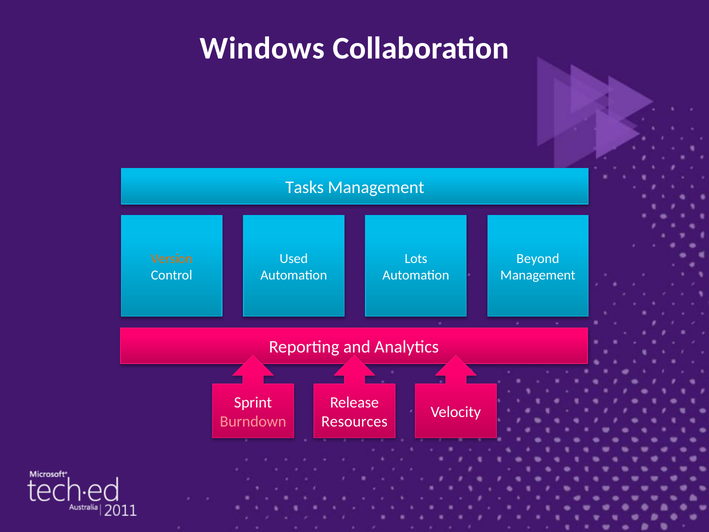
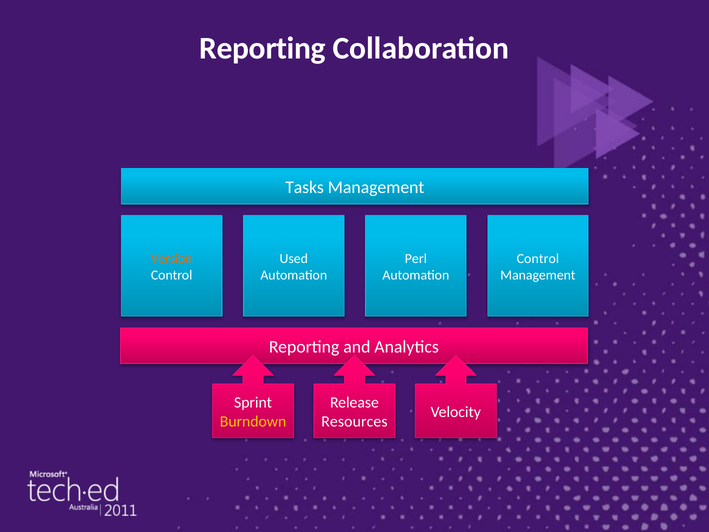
Windows: Windows -> Reporting (263, 48)
Lots: Lots -> Perl (416, 259)
Beyond: Beyond -> Control (538, 259)
Burndown colour: pink -> yellow (253, 421)
